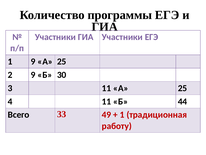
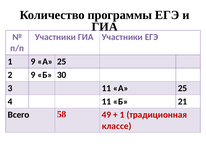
44: 44 -> 21 (182, 101)
33: 33 -> 58 (62, 114)
работу: работу -> классе (117, 126)
